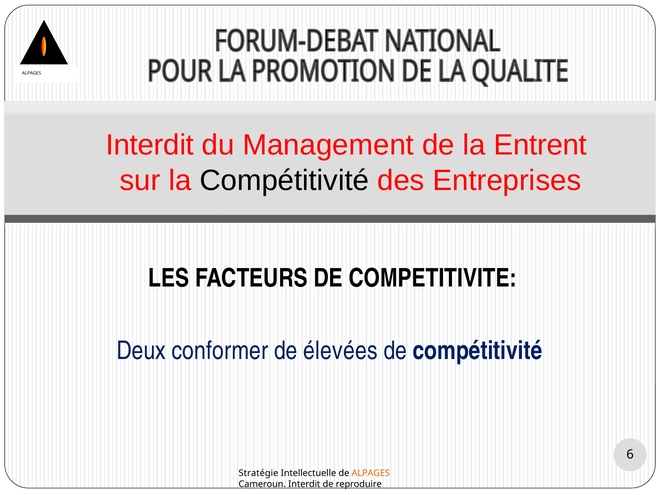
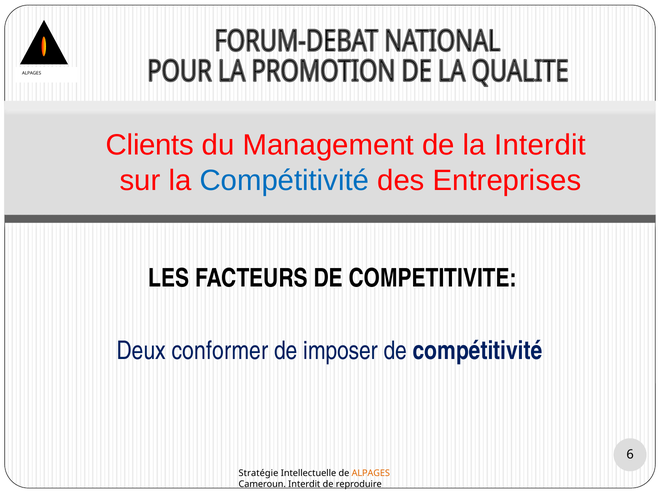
Interdit: Interdit -> Clients (150, 145)
la Entrent: Entrent -> Interdit (540, 145)
Compétitivité colour: black -> blue (284, 180)
élevées: élevées -> imposer (341, 351)
